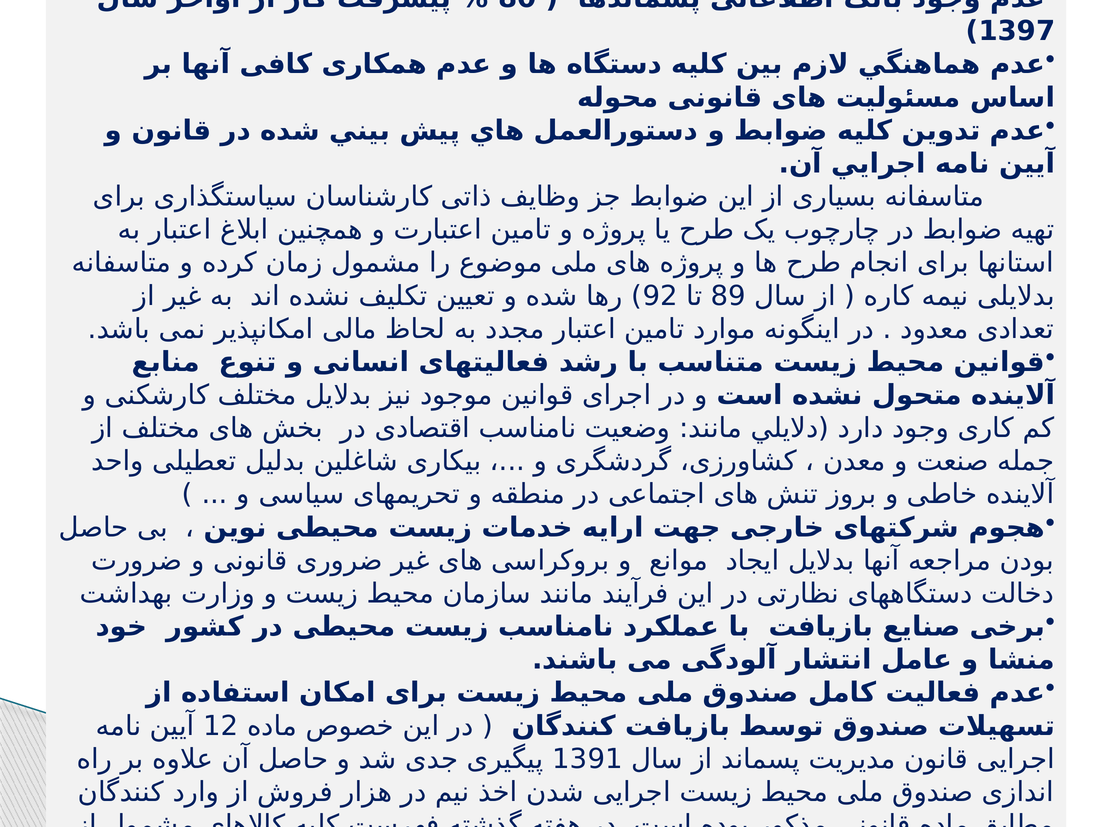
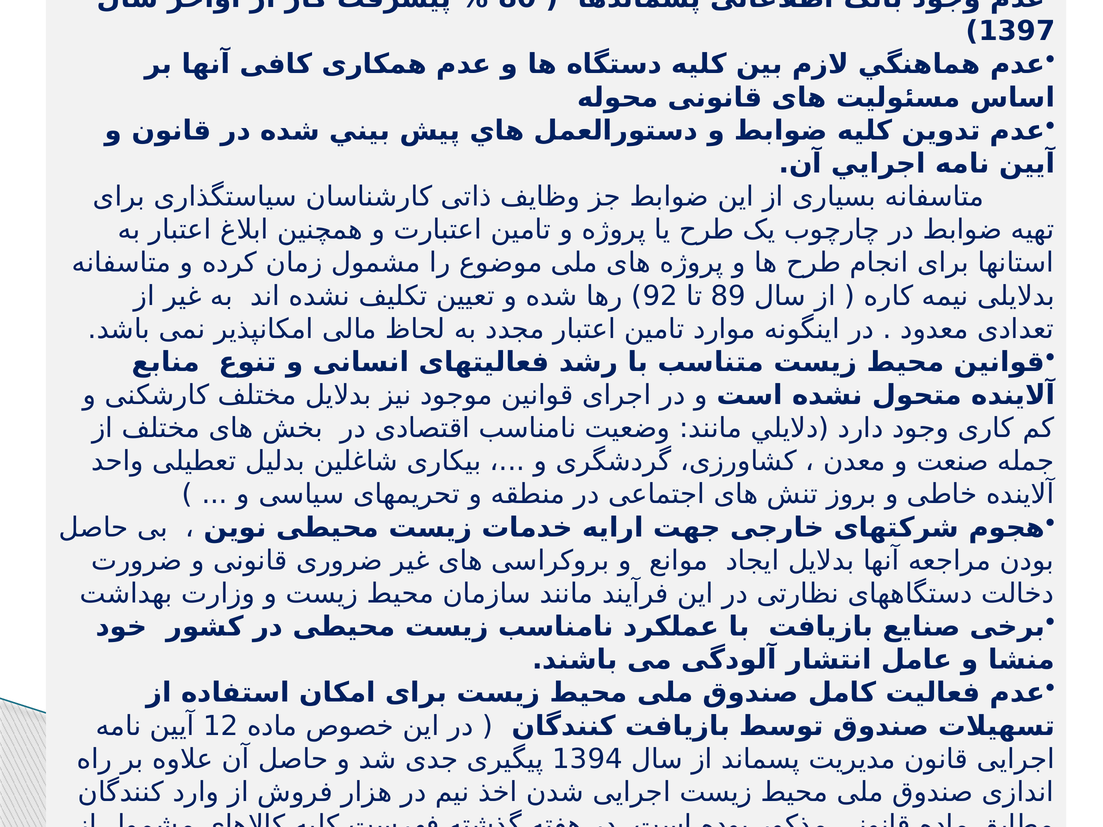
1391: 1391 -> 1394 (588, 759)
